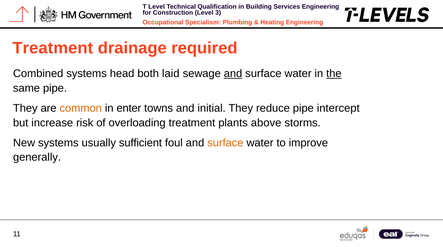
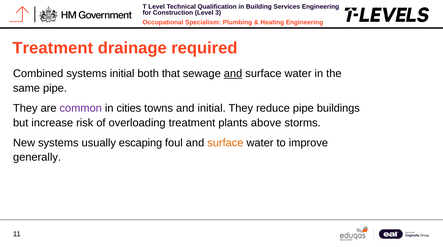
systems head: head -> initial (122, 74)
laid: laid -> that (171, 74)
the underline: present -> none (334, 74)
common colour: orange -> purple (81, 108)
enter: enter -> cities (129, 108)
intercept: intercept -> buildings (338, 108)
sufficient: sufficient -> escaping (141, 143)
